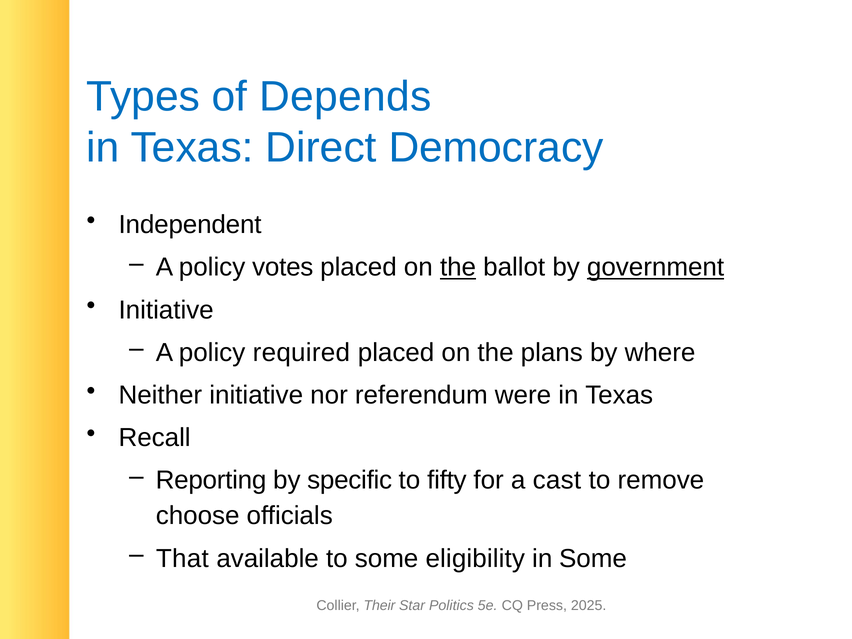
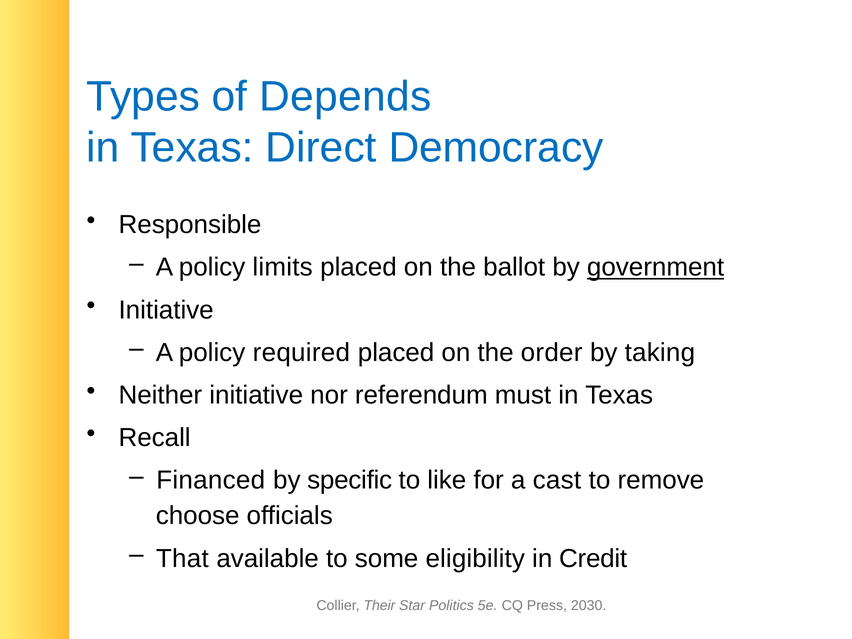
Independent: Independent -> Responsible (190, 225)
votes: votes -> limits (283, 267)
the underline: present -> none (458, 267)
plans: plans -> order (552, 353)
where: where -> taking (660, 353)
were: were -> must (523, 395)
Reporting: Reporting -> Financed (211, 480)
fifty: fifty -> like (447, 480)
in Some: Some -> Credit (593, 558)
2025: 2025 -> 2030 (589, 606)
